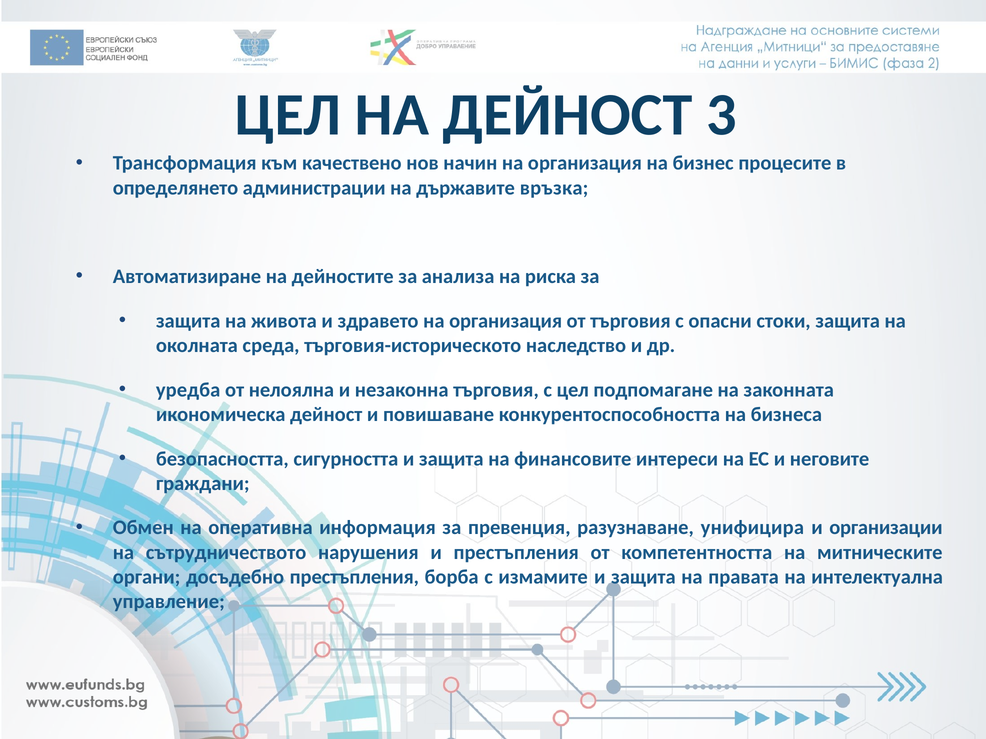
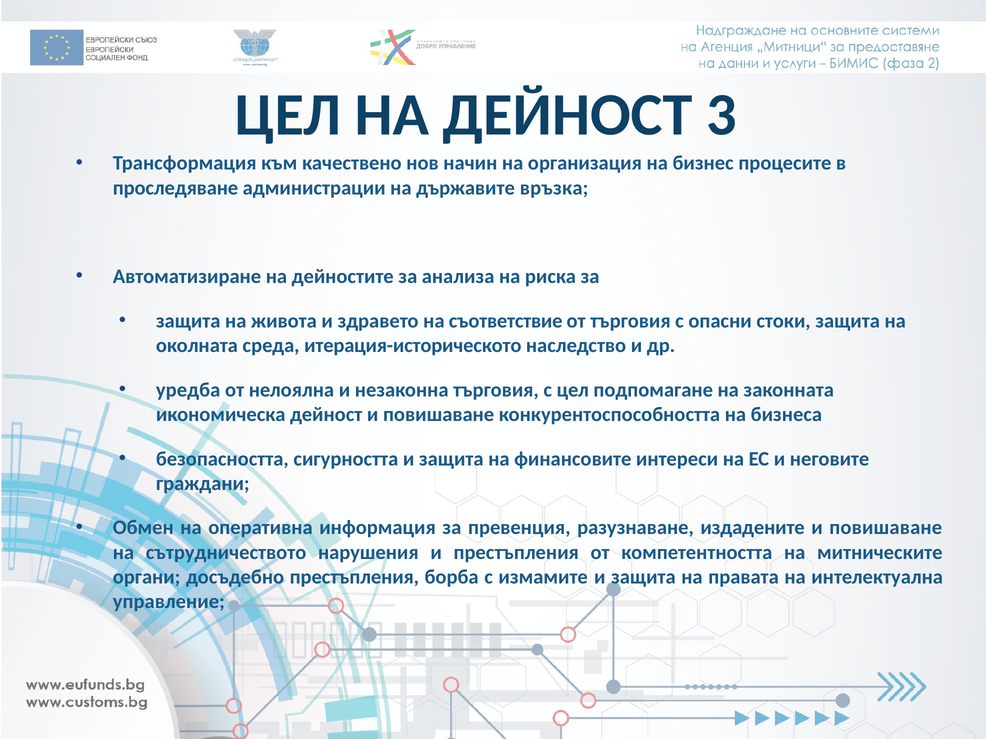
определянето: определянето -> проследяване (175, 188)
здравето на организация: организация -> съответствие (506, 321)
търговия-историческото: търговия-историческото -> итерация-историческото (413, 346)
унифицира: унифицира -> издадените (753, 528)
организации: организации -> повишаване (886, 528)
